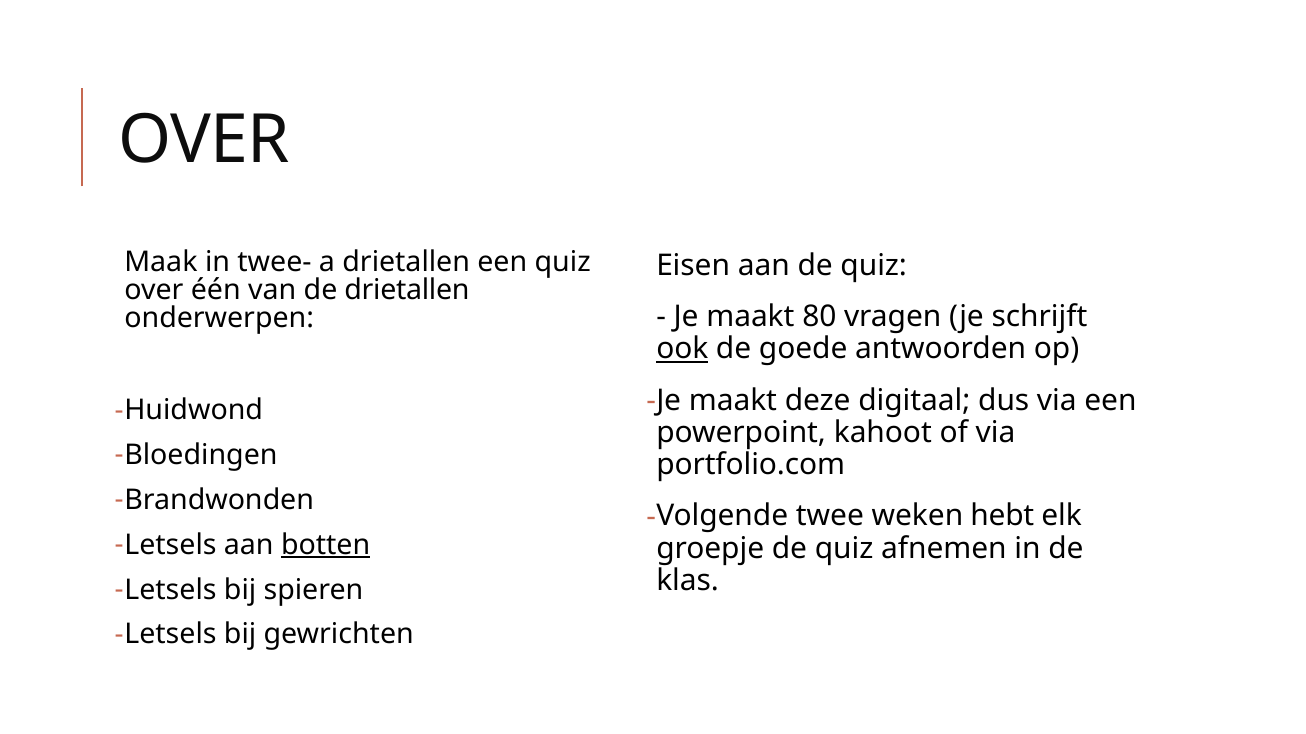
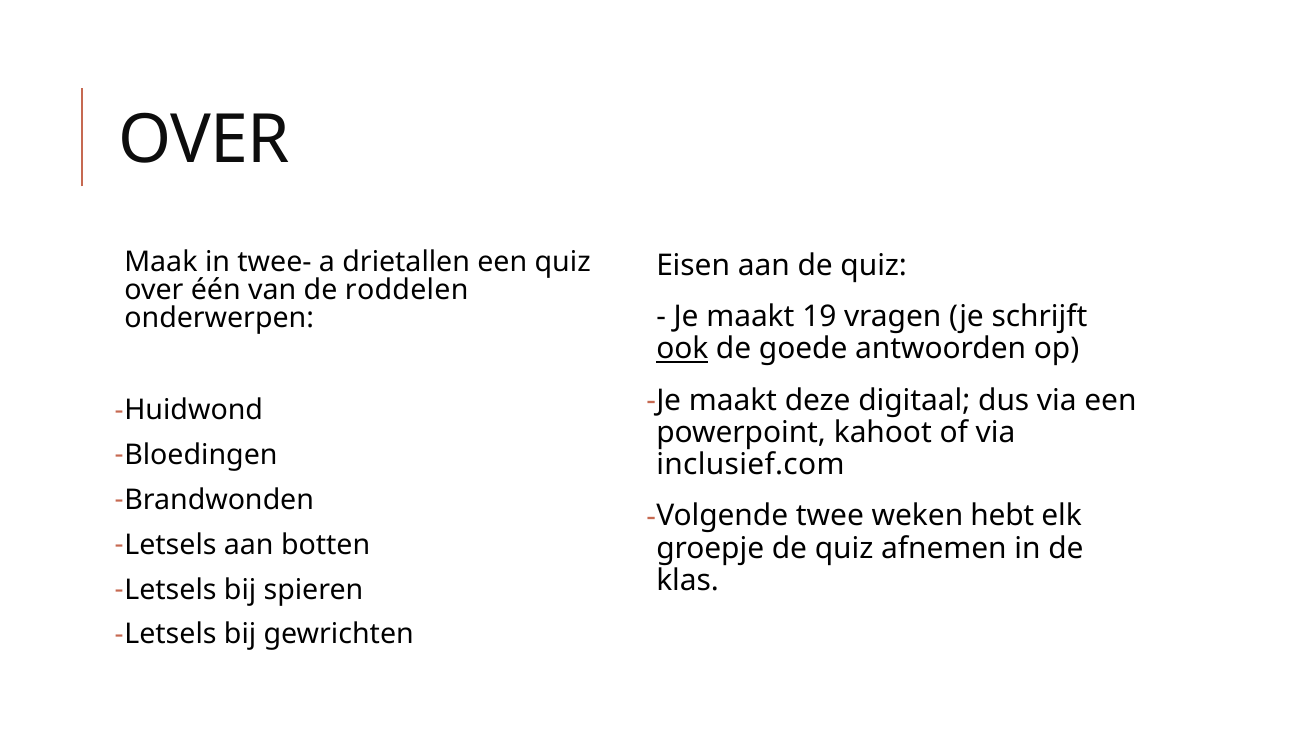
de drietallen: drietallen -> roddelen (407, 290)
80: 80 -> 19 (819, 317)
portfolio.com: portfolio.com -> inclusief.com (750, 465)
botten underline: present -> none (326, 545)
